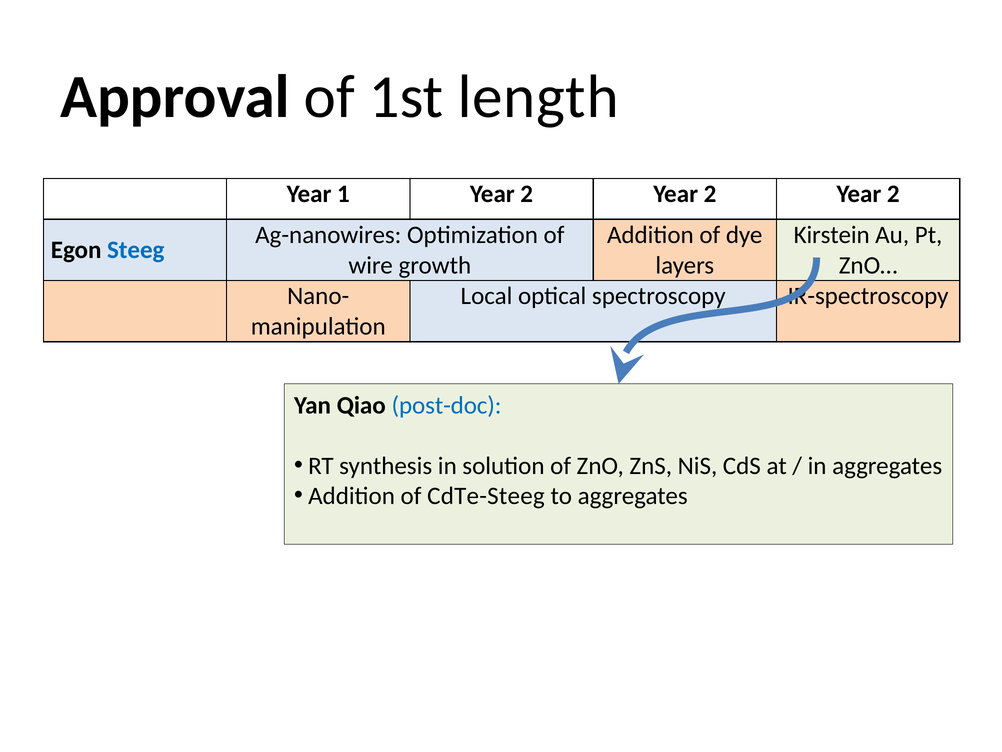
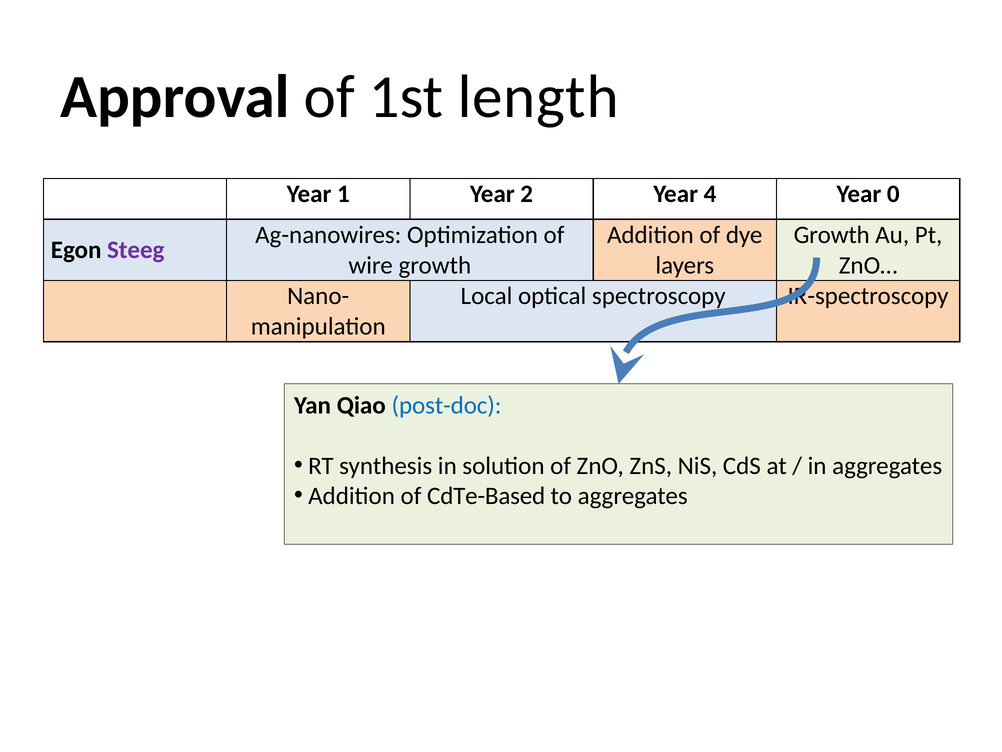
2: 2 -> 4 (710, 194)
2: 2 -> 0 (893, 194)
Kirstein: Kirstein -> Growth (832, 235)
Steeg colour: blue -> purple (136, 250)
CdTe-Steeg: CdTe-Steeg -> CdTe-Based (486, 495)
